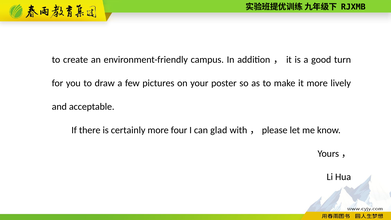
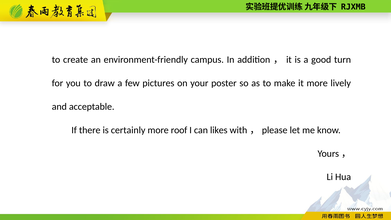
four: four -> roof (179, 130)
glad: glad -> likes (219, 130)
